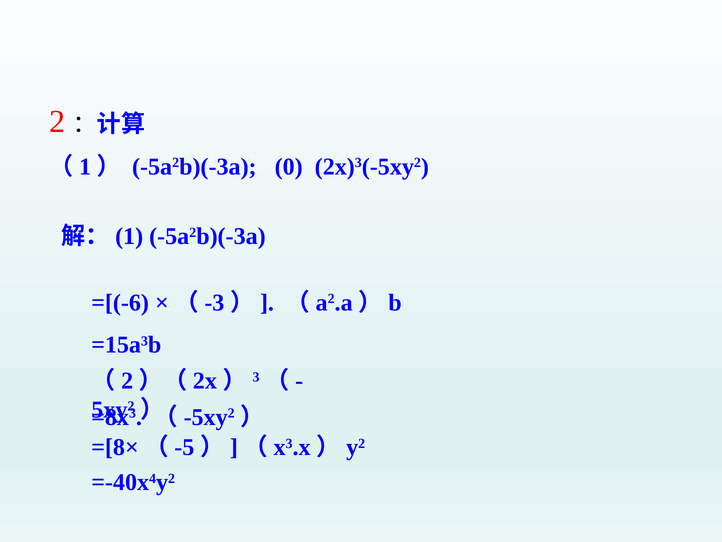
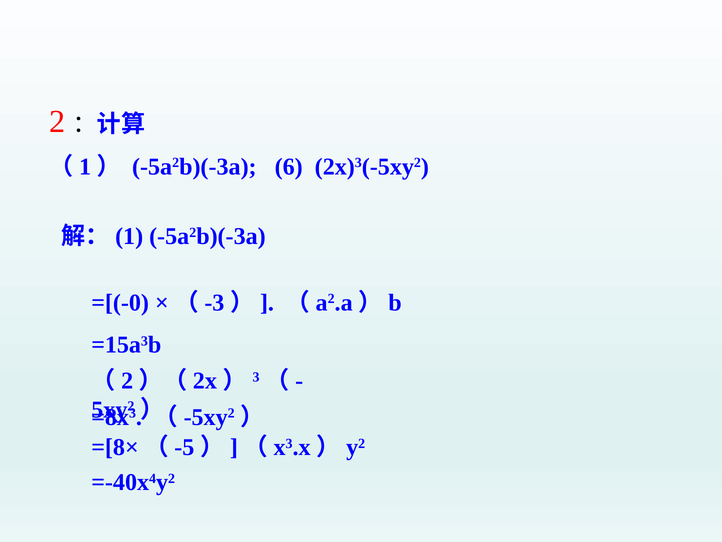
0: 0 -> 6 (289, 166)
=[(-6: =[(-6 -> =[(-0 (120, 302)
